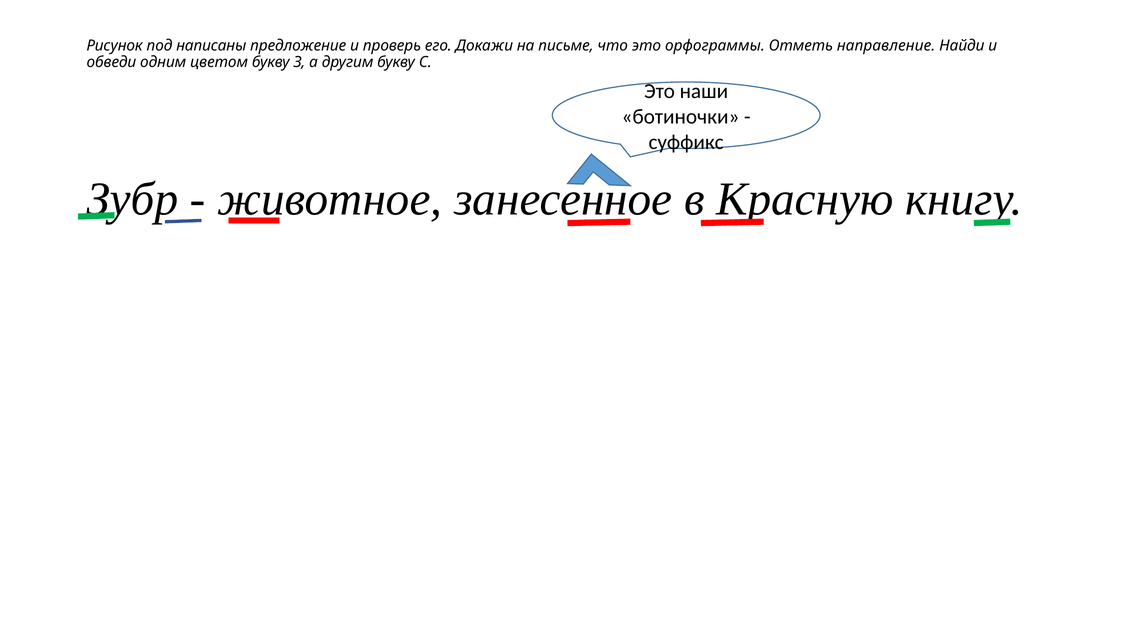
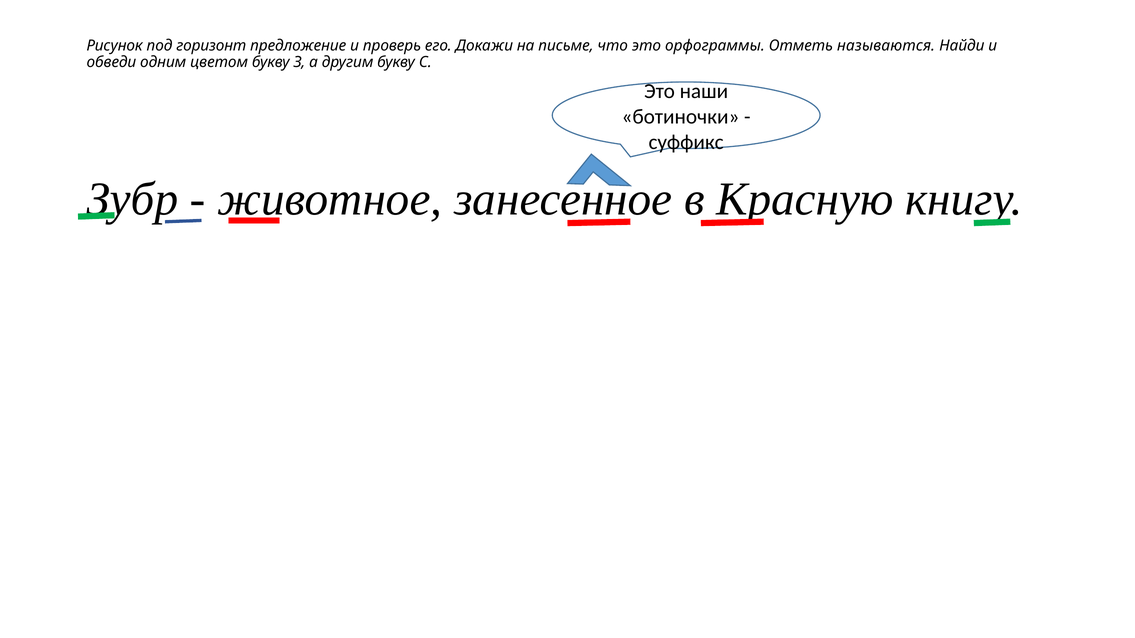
написаны: написаны -> горизонт (211, 46)
направление: направление -> называются (886, 46)
